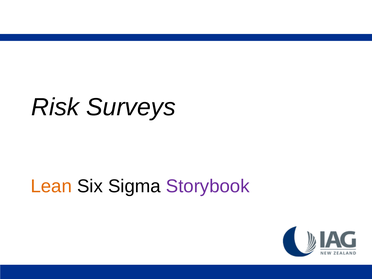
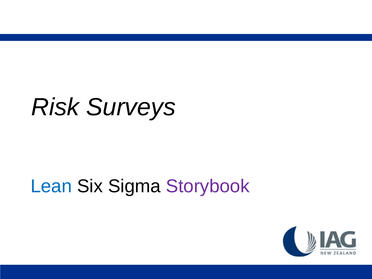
Lean colour: orange -> blue (51, 186)
